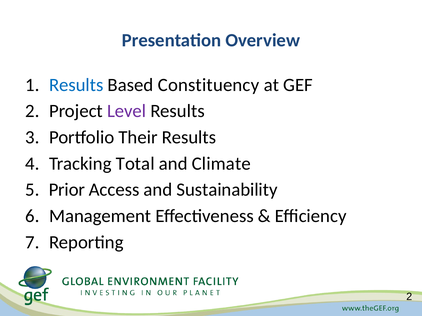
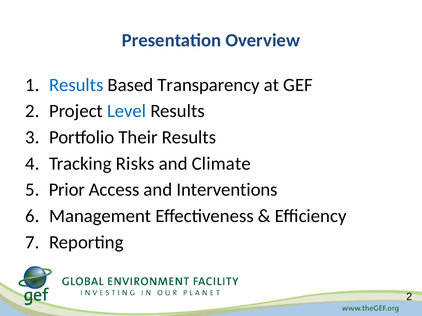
Constituency: Constituency -> Transparency (209, 85)
Level colour: purple -> blue (127, 111)
Total: Total -> Risks (135, 164)
Sustainability: Sustainability -> Interventions (227, 190)
